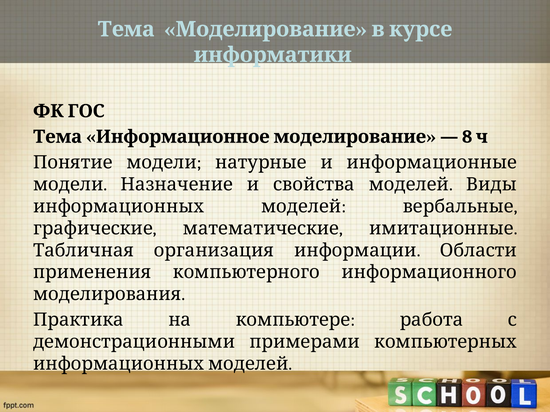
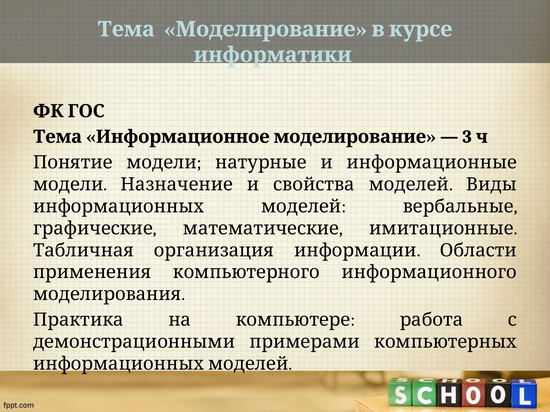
8: 8 -> 3 (467, 137)
